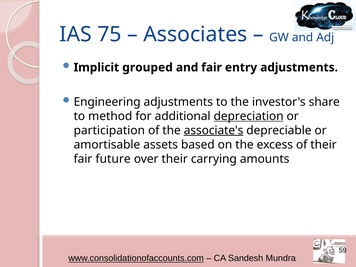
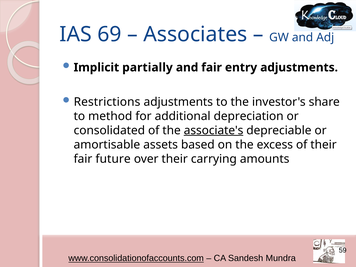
75: 75 -> 69 (109, 34)
grouped: grouped -> partially (147, 67)
Engineering: Engineering -> Restrictions (107, 102)
depreciation underline: present -> none (249, 116)
participation: participation -> consolidated (109, 130)
